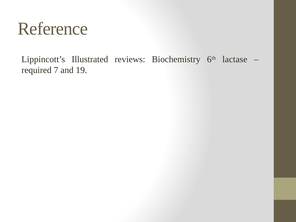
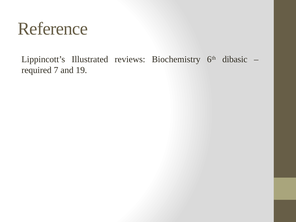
lactase: lactase -> dibasic (235, 59)
